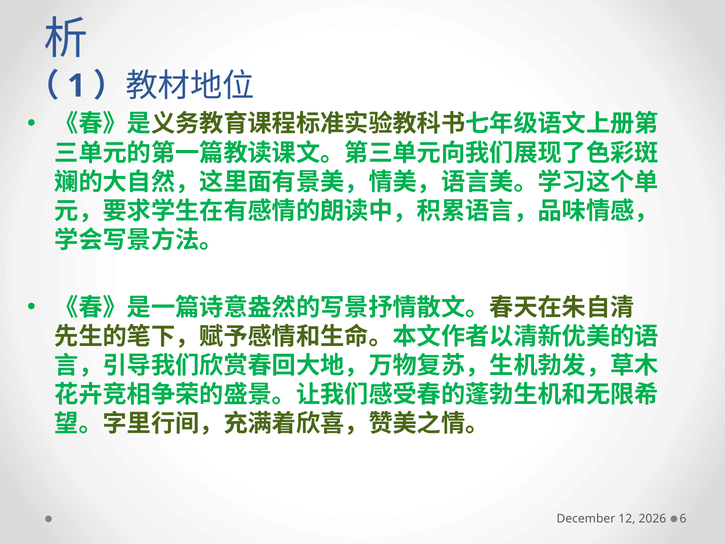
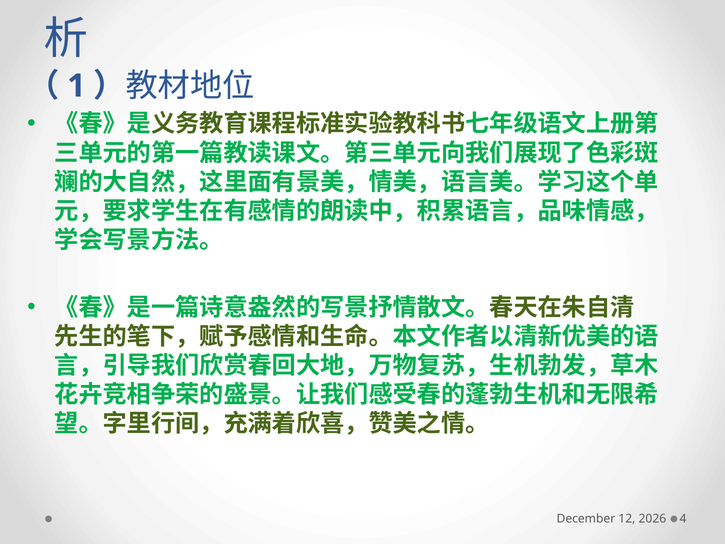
6: 6 -> 4 (683, 518)
